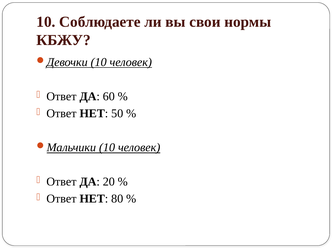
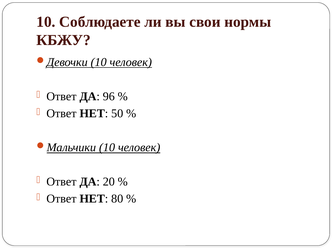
60: 60 -> 96 (109, 96)
